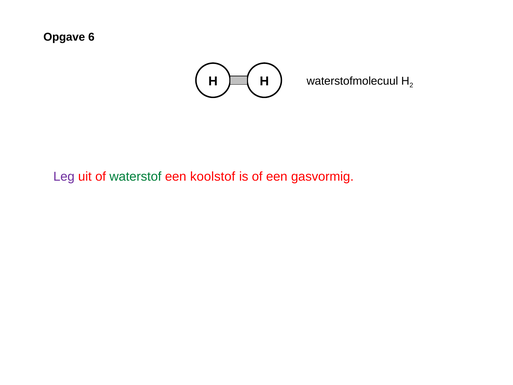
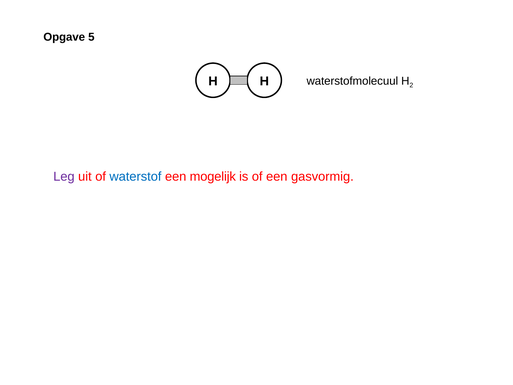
6: 6 -> 5 (91, 37)
waterstof colour: green -> blue (135, 176)
koolstof: koolstof -> mogelijk (213, 176)
